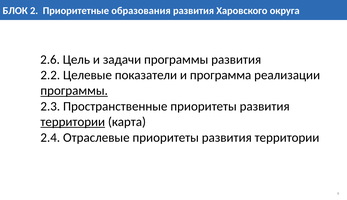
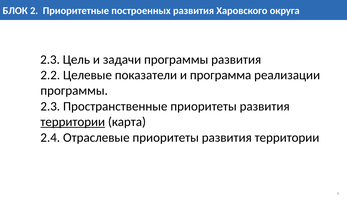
образования: образования -> построенных (141, 11)
2.6: 2.6 -> 2.3 (50, 59)
программы underline: present -> none (74, 91)
